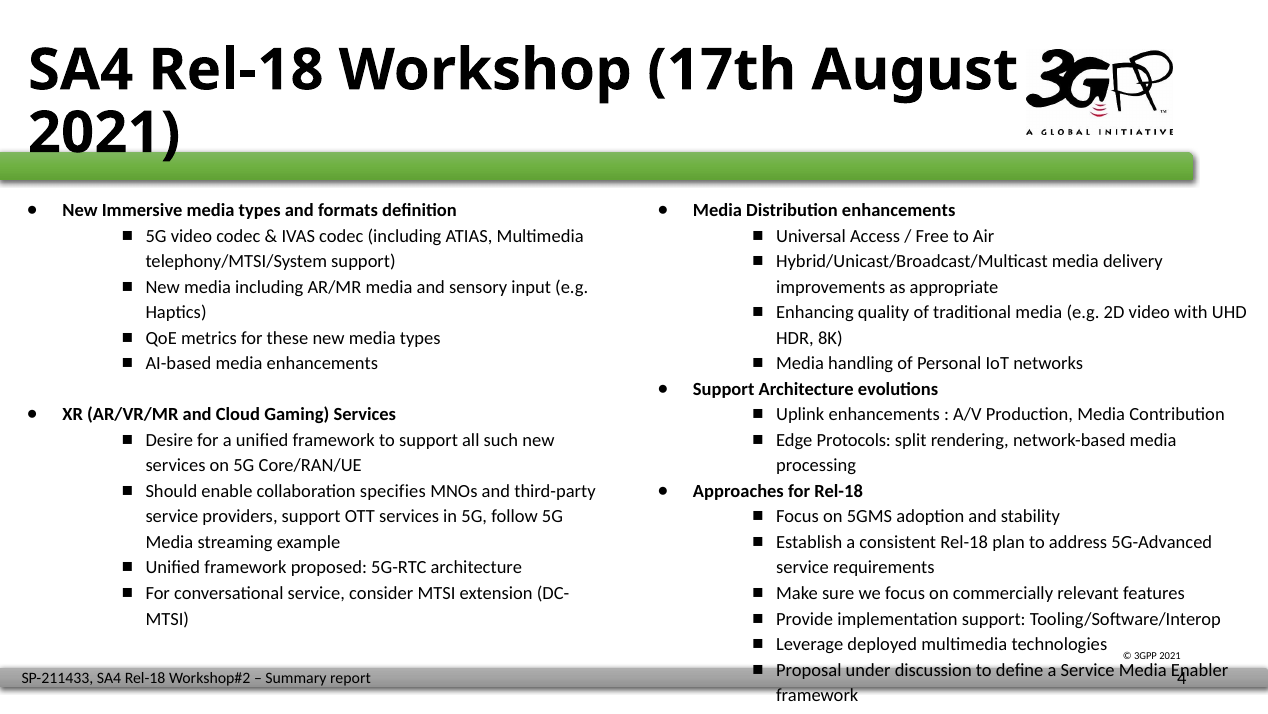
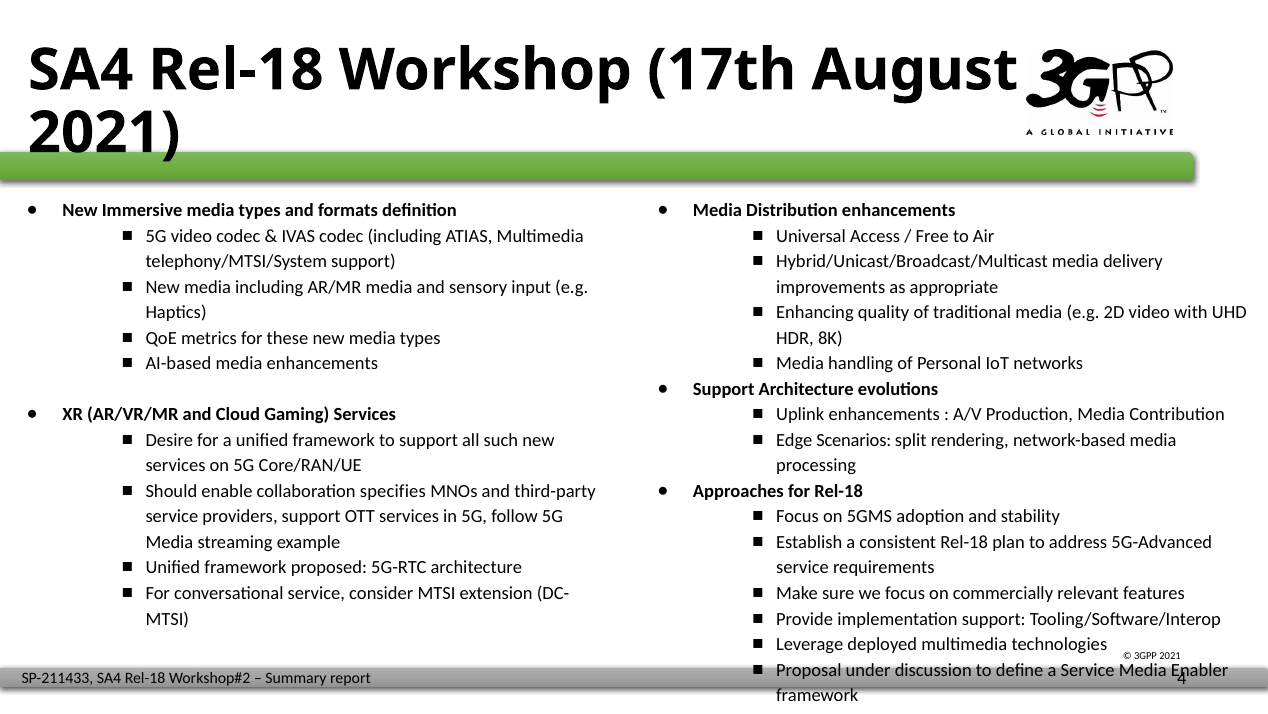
Protocols: Protocols -> Scenarios (854, 440)
